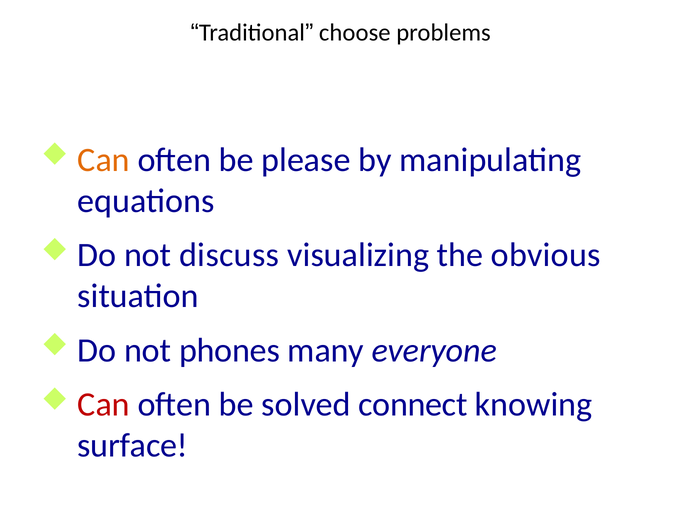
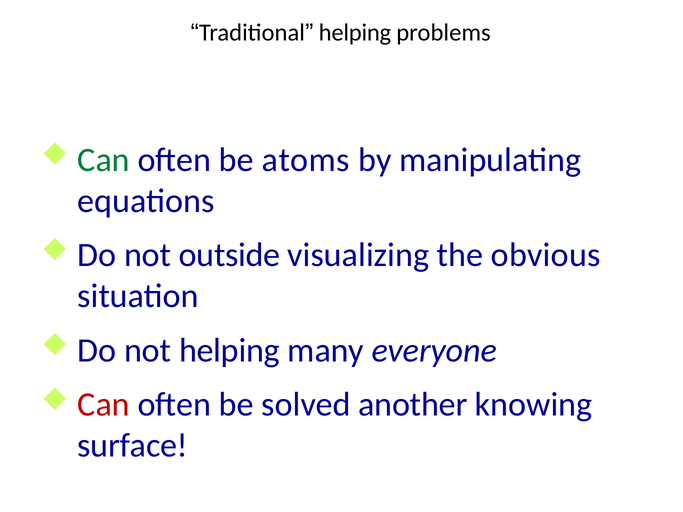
Traditional choose: choose -> helping (355, 33)
Can colour: orange -> green (104, 160)
please: please -> atoms (306, 160)
discuss: discuss -> outside (230, 255)
not phones: phones -> helping (229, 351)
connect: connect -> another (413, 405)
